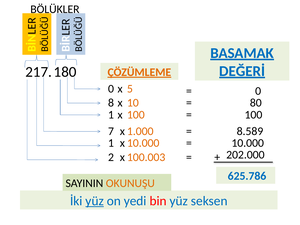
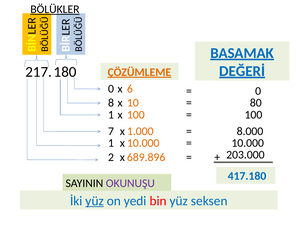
BÖLÜKLER underline: none -> present (55, 9)
5: 5 -> 6 (130, 89)
8.589: 8.589 -> 8.000 (250, 131)
202.000: 202.000 -> 203.000 (245, 155)
100.003: 100.003 -> 689.896 (146, 157)
625.786: 625.786 -> 417.180 (247, 176)
OKUNUŞU colour: orange -> purple (130, 183)
